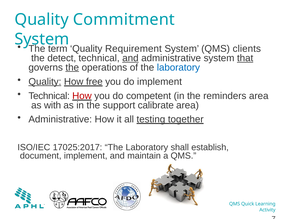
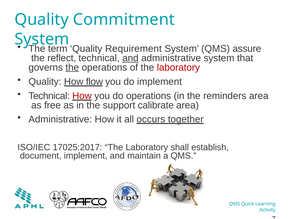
clients: clients -> assure (247, 49)
detect: detect -> reflect (62, 58)
that underline: present -> none (245, 58)
laboratory colour: blue -> red (178, 67)
Quality underline: present -> none (45, 82)
free: free -> flow (94, 82)
do competent: competent -> operations (149, 96)
with: with -> free (52, 105)
testing: testing -> occurs (151, 119)
